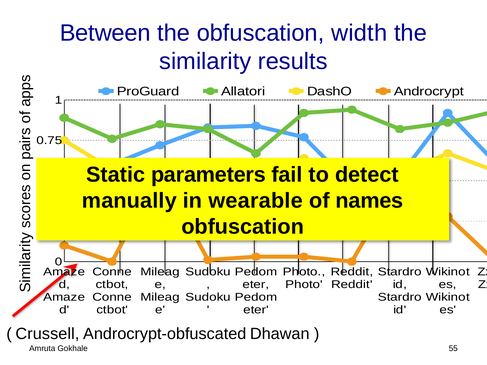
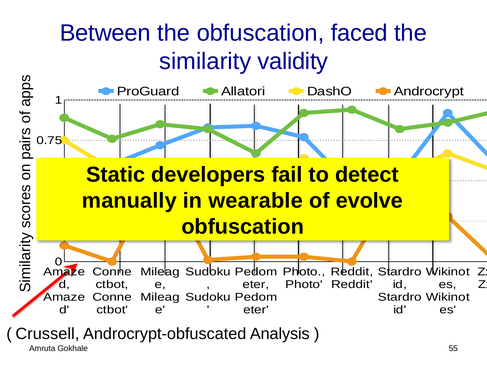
width: width -> faced (359, 33)
results: results -> validity (293, 61)
parameters: parameters -> developers (208, 175)
names: names -> evolve (369, 201)
Dhawan: Dhawan -> Analysis (280, 334)
